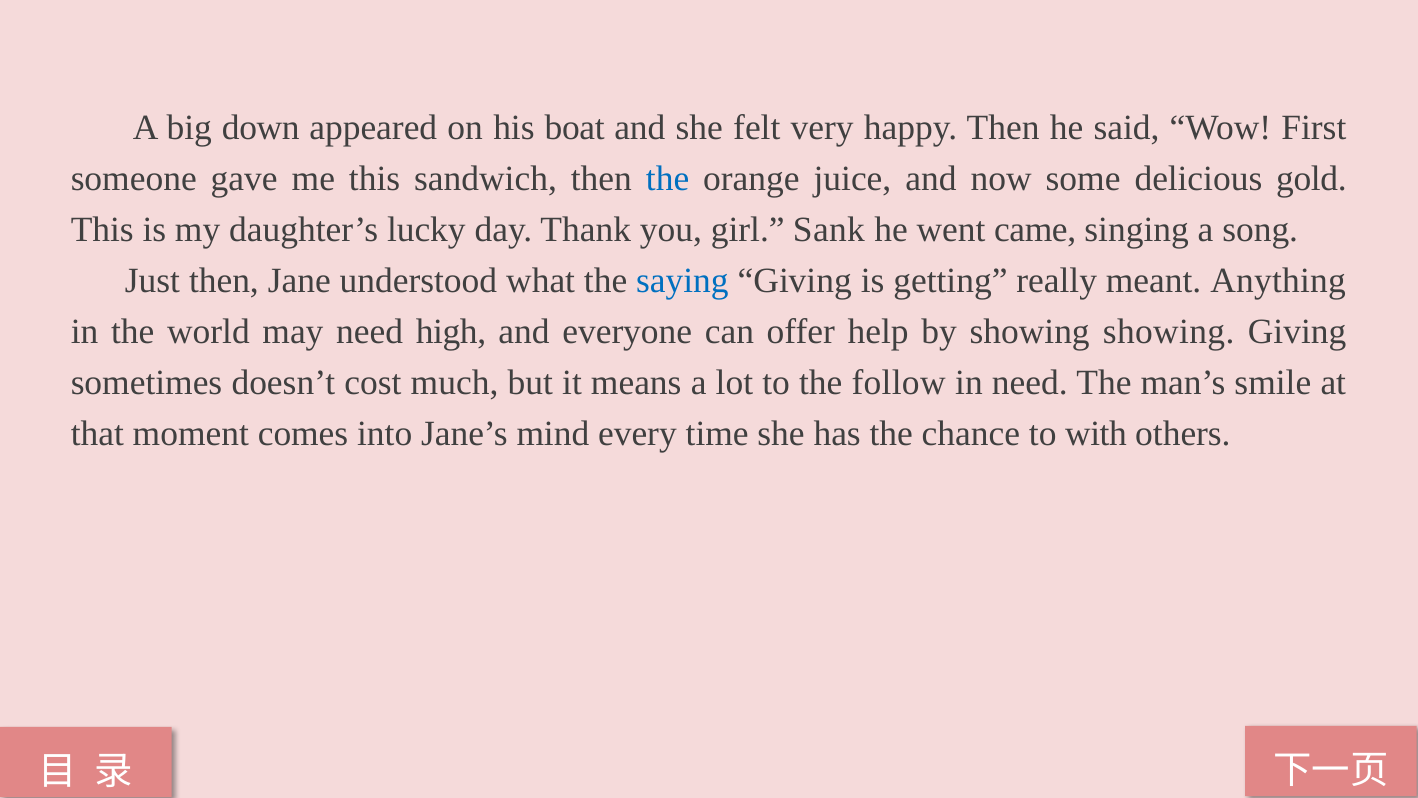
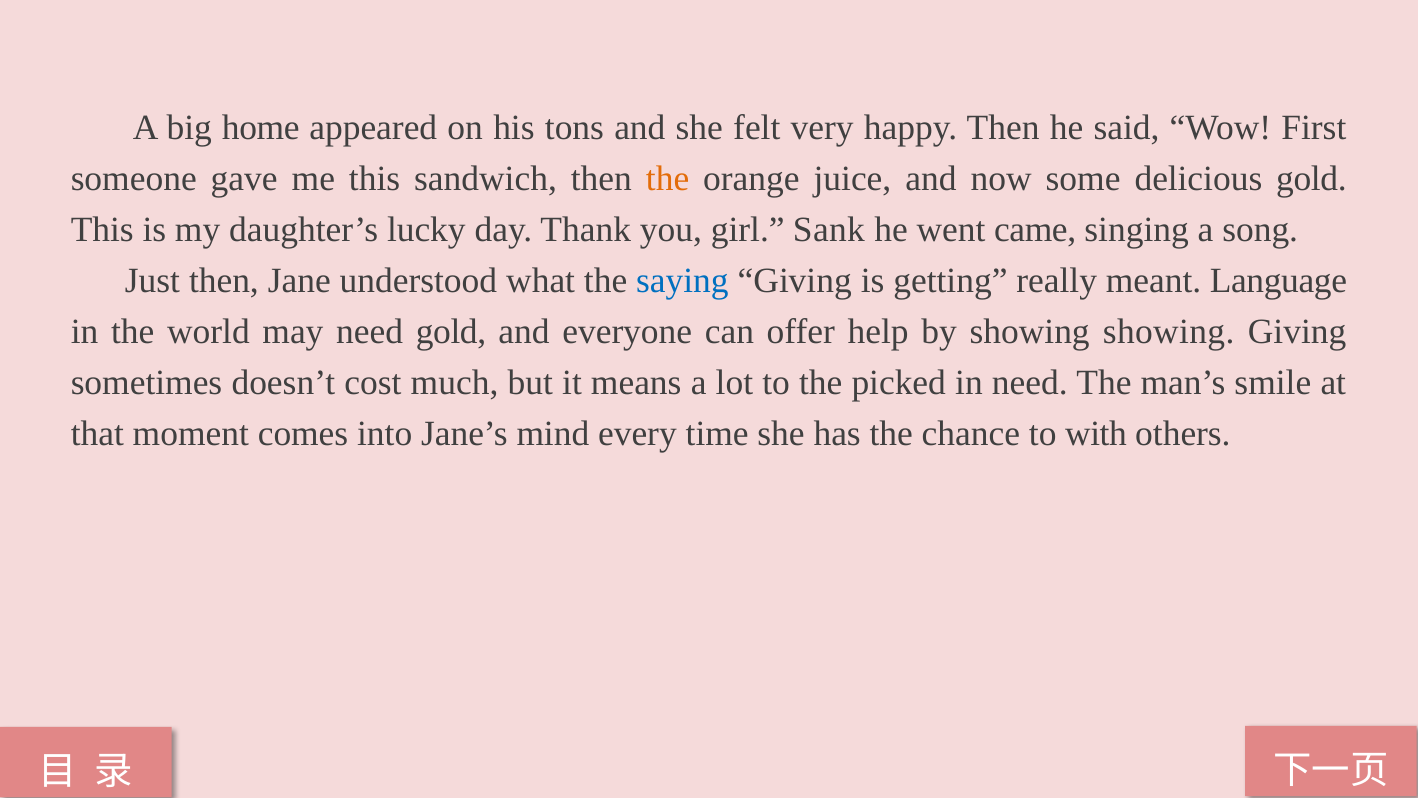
down: down -> home (261, 128)
boat: boat -> tons (574, 128)
the colour: blue -> orange (668, 179)
Anything: Anything -> Language (1278, 281)
need high: high -> gold (451, 332)
follow: follow -> picked (899, 383)
